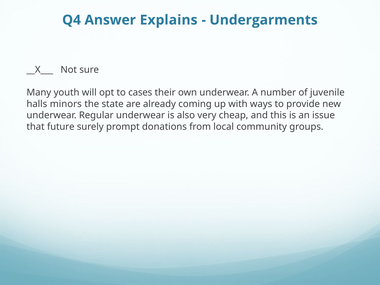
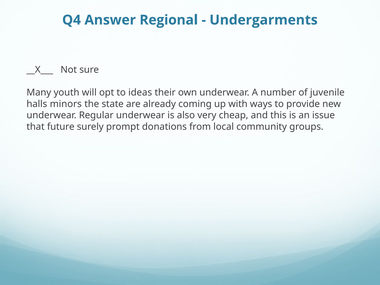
Explains: Explains -> Regional (169, 20)
cases: cases -> ideas (140, 92)
